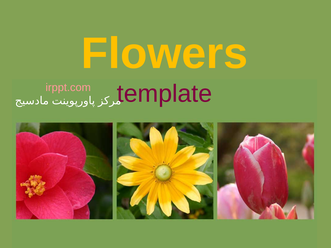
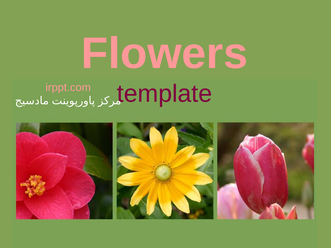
Flowers colour: yellow -> pink (164, 54)
